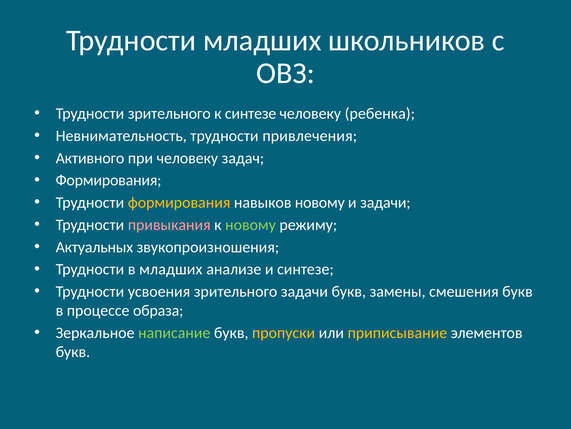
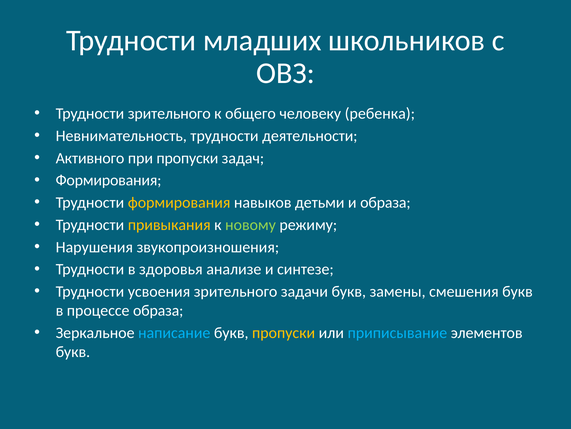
к синтезе: синтезе -> общего (250, 113)
привлечения: привлечения -> деятельности (310, 136)
при человеку: человеку -> пропуски (187, 158)
навыков новому: новому -> детьми (320, 202)
и задачи: задачи -> образа (385, 202)
привыкания colour: pink -> yellow (169, 224)
Актуальных: Актуальных -> Нарушения (94, 247)
в младших: младших -> здоровья (171, 269)
написание colour: light green -> light blue (174, 332)
приписывание colour: yellow -> light blue (397, 332)
